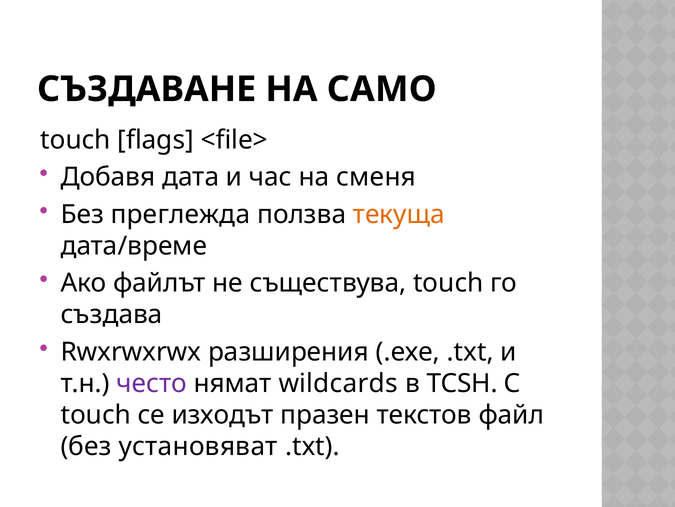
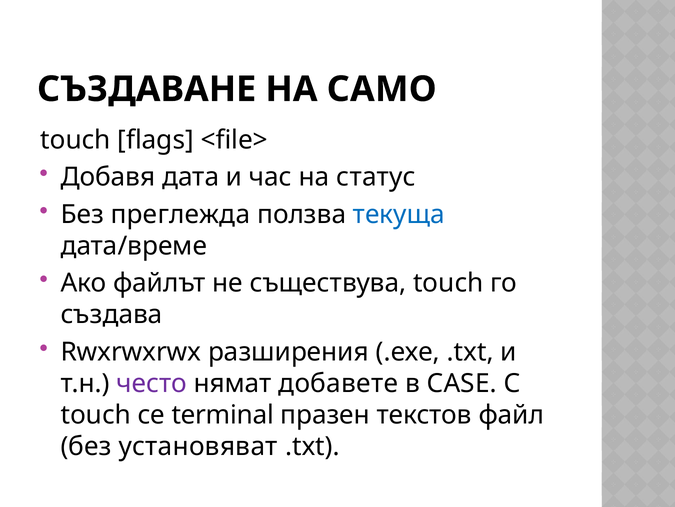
сменя: сменя -> статус (376, 177)
текуща colour: orange -> blue (399, 214)
wildcards: wildcards -> добавете (338, 383)
TCSH: TCSH -> CASE (462, 383)
изходът: изходът -> terminal (223, 414)
